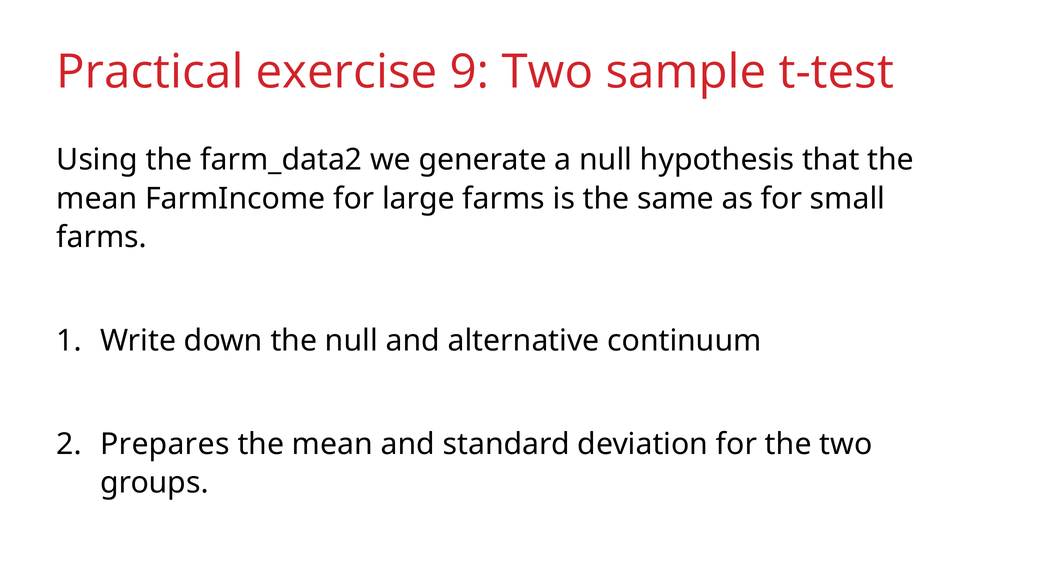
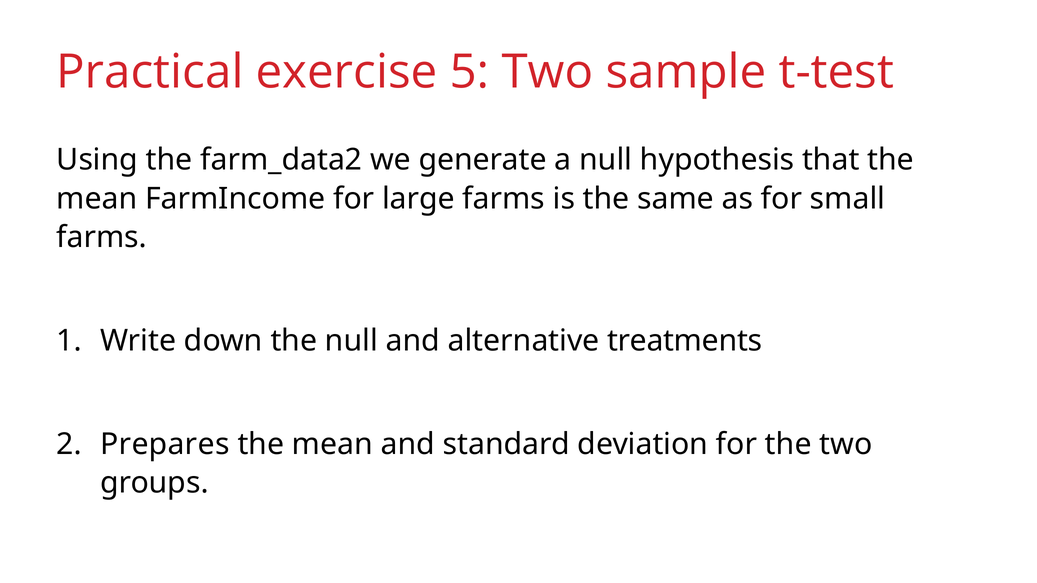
9: 9 -> 5 (469, 72)
continuum: continuum -> treatments (685, 341)
